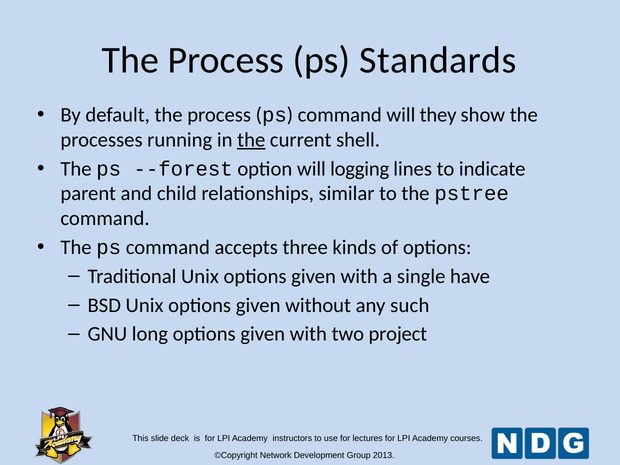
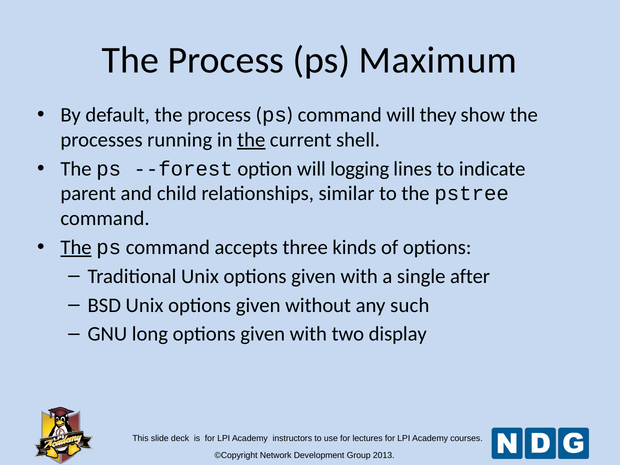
Standards: Standards -> Maximum (438, 60)
The underline: none -> present (76, 247)
have: have -> after (470, 276)
project: project -> display (398, 334)
